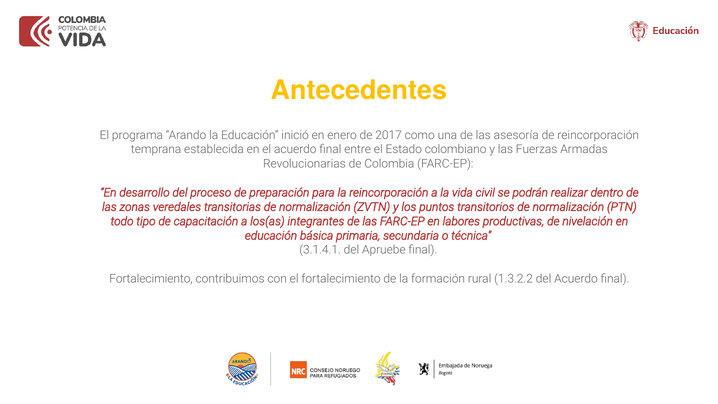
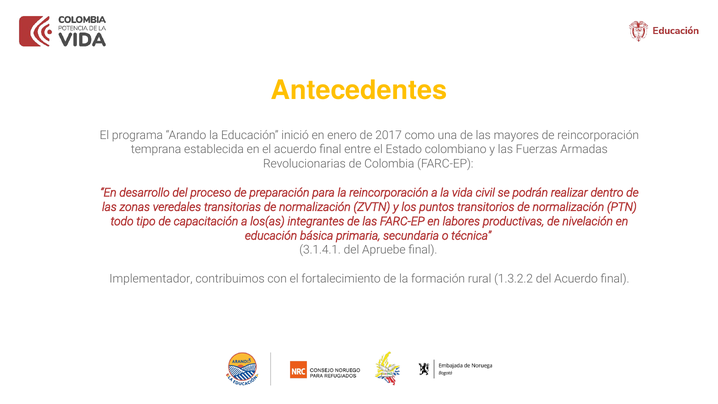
asesoría: asesoría -> mayores (516, 135)
Fortalecimiento: Fortalecimiento -> Implementador (151, 279)
